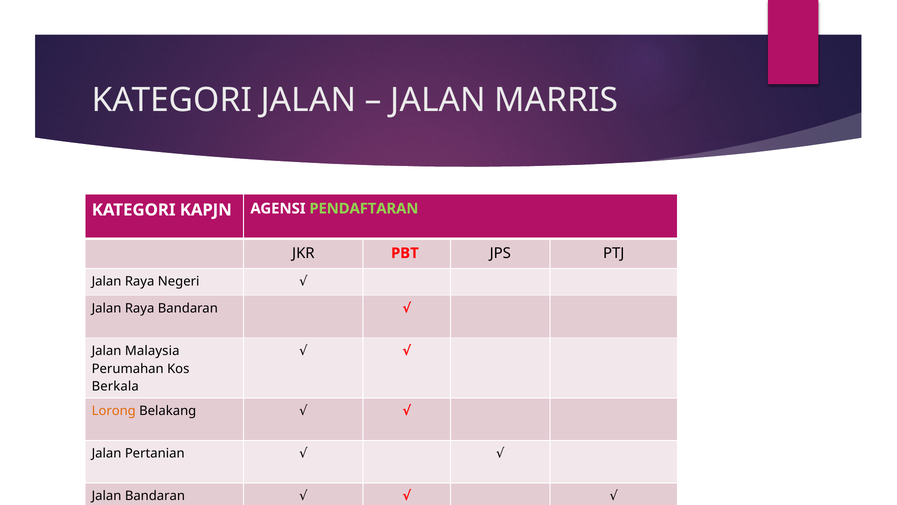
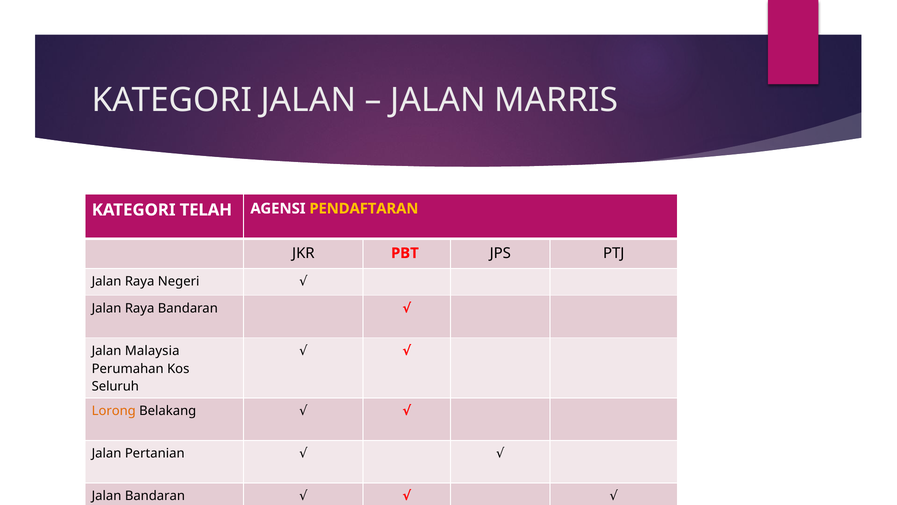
KAPJN: KAPJN -> TELAH (206, 210)
PENDAFTARAN colour: light green -> yellow (364, 208)
Berkala: Berkala -> Seluruh (115, 386)
